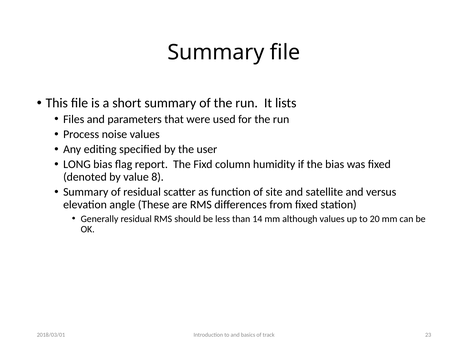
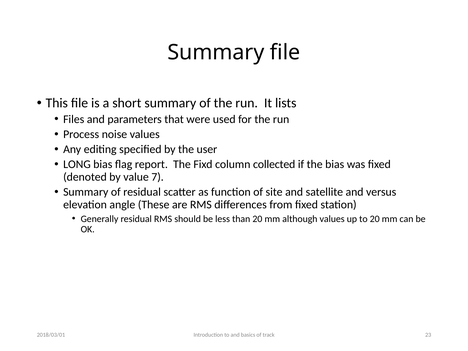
humidity: humidity -> collected (274, 164)
8: 8 -> 7 (158, 177)
than 14: 14 -> 20 (257, 219)
